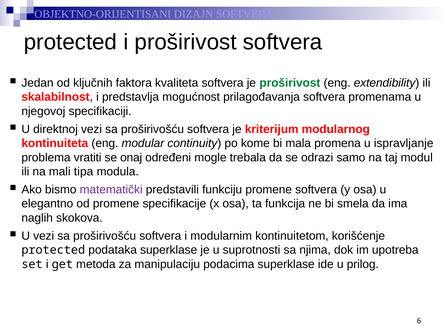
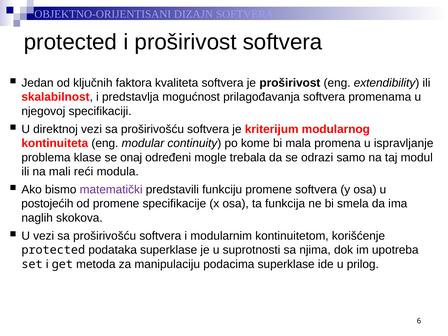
proširivost colour: green -> black (290, 83)
vratiti: vratiti -> klase (88, 157)
tipa: tipa -> reći (84, 172)
elegantno: elegantno -> postojećih (47, 204)
